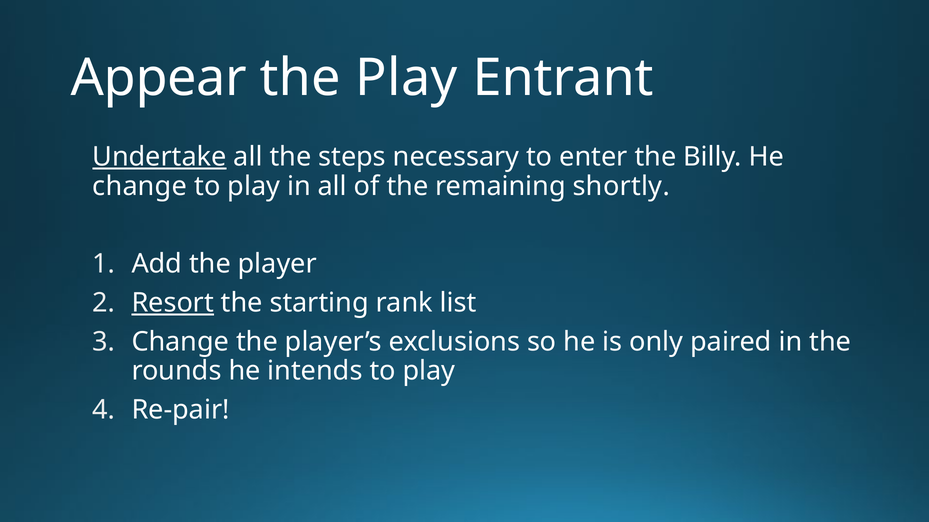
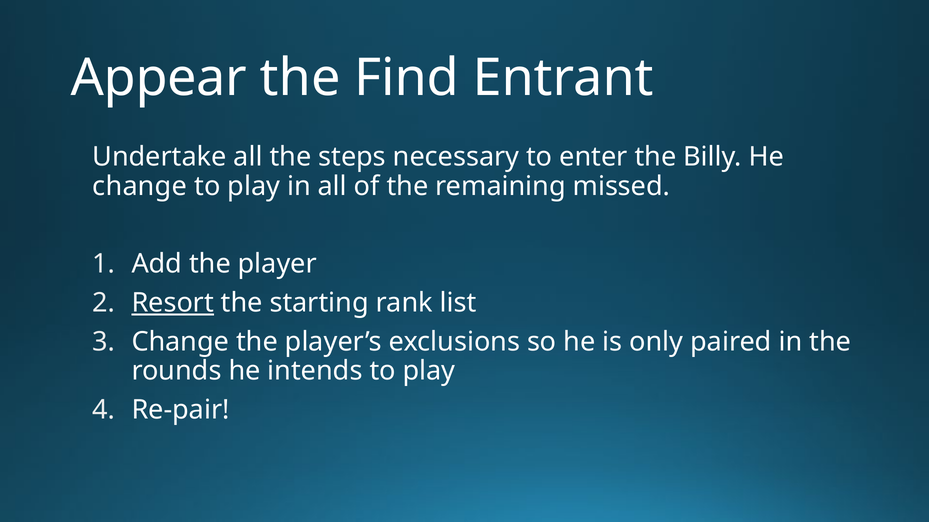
the Play: Play -> Find (407, 78)
Undertake underline: present -> none (159, 157)
shortly: shortly -> missed (621, 186)
